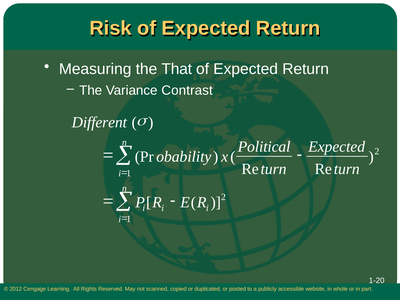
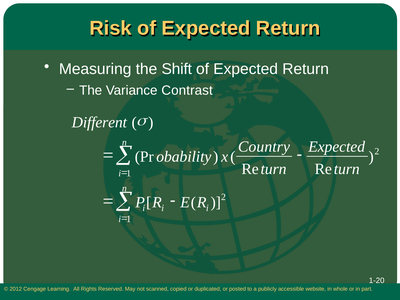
That: That -> Shift (177, 69)
Political: Political -> Country (264, 147)
